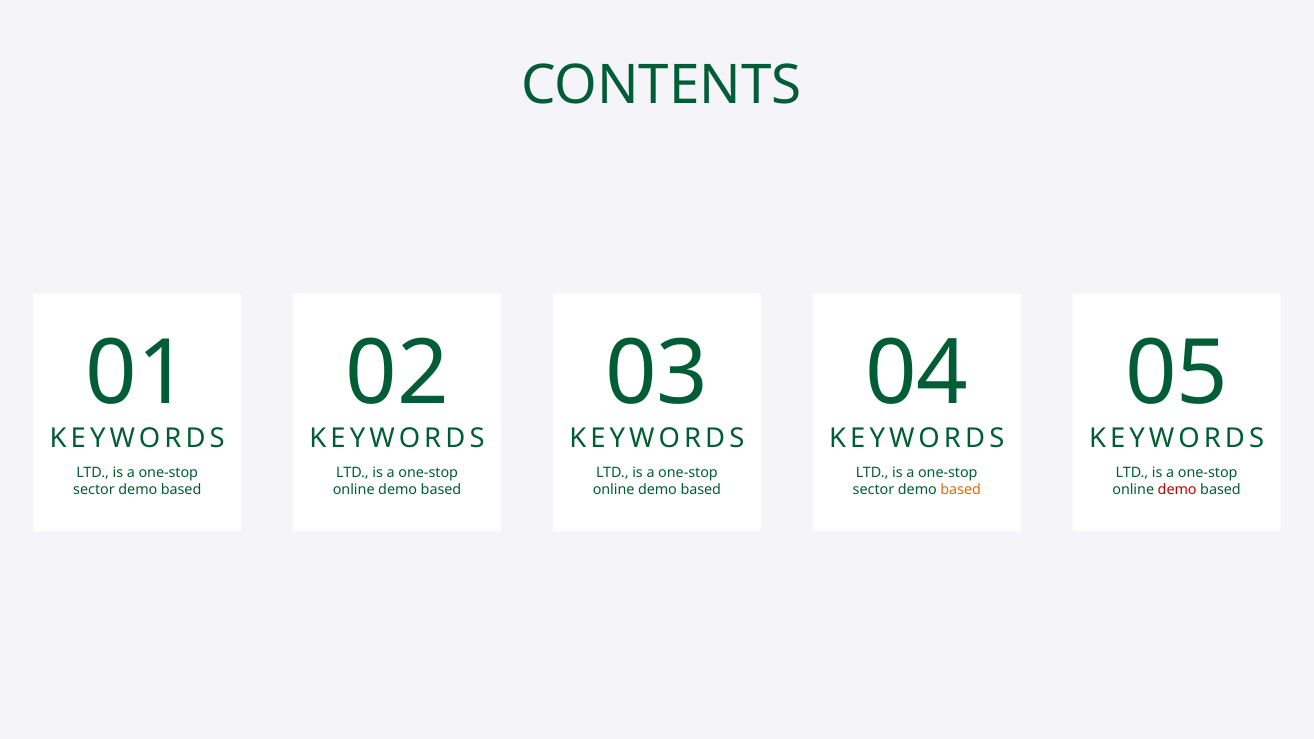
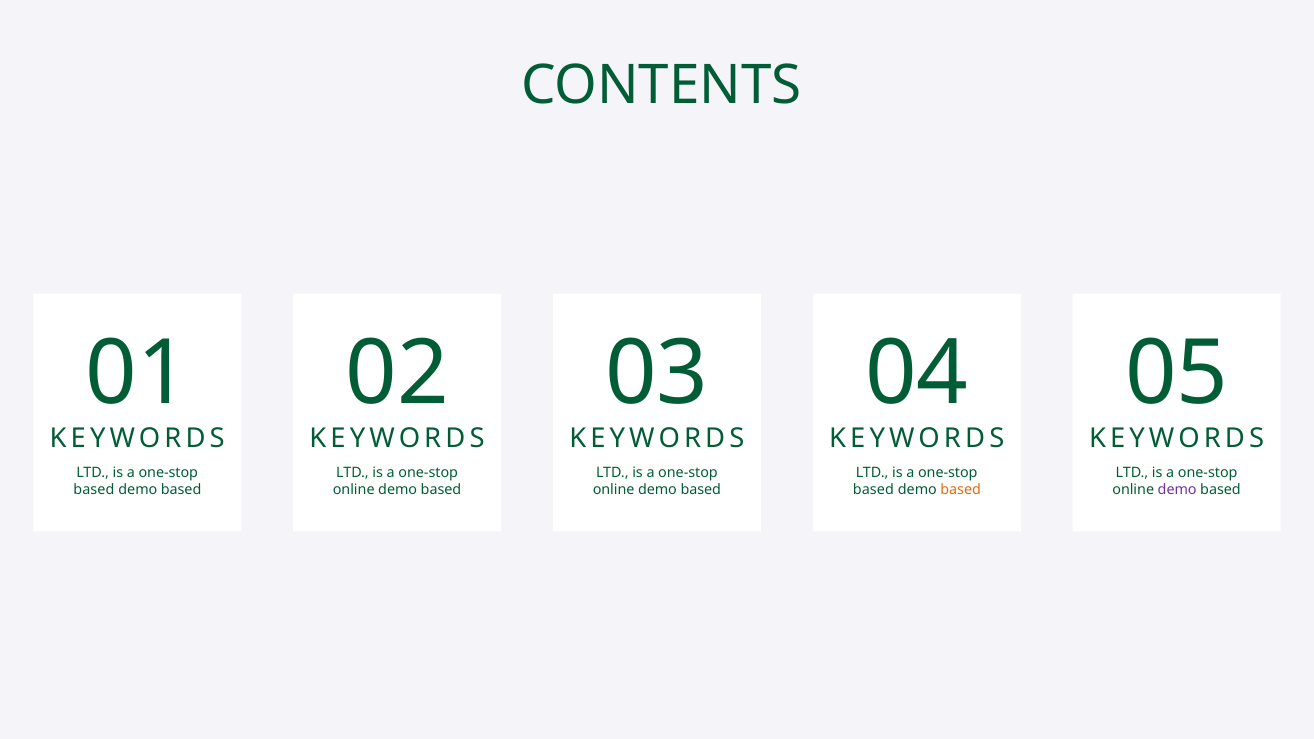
sector: sector -> based (94, 490)
sector: sector -> based (873, 490)
demo colour: red -> purple (1177, 490)
